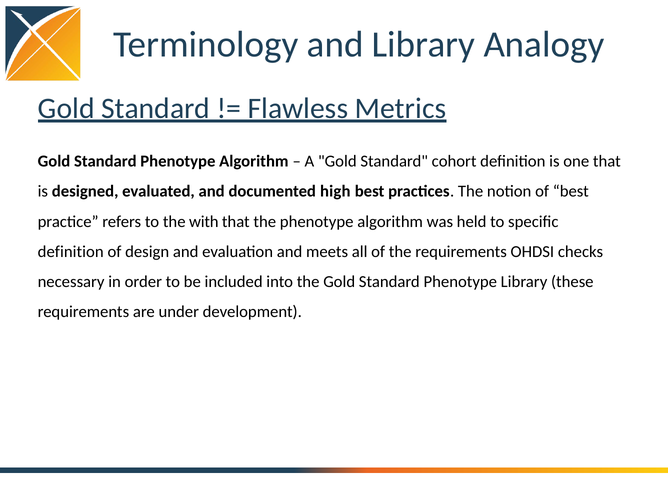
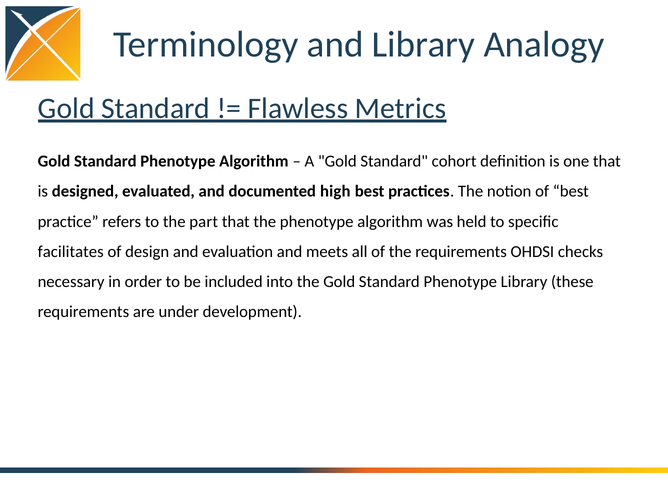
with: with -> part (204, 222)
definition: definition -> facilitates (71, 252)
